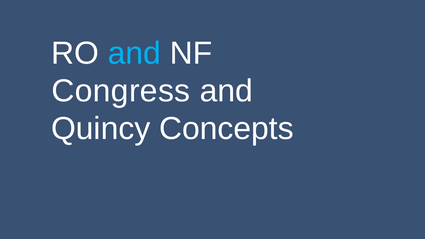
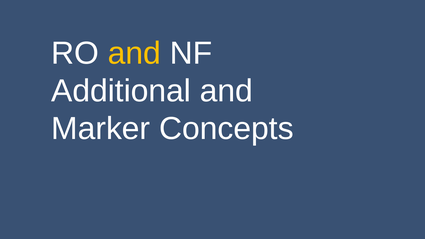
and colour: light blue -> yellow (134, 53)
Congress: Congress -> Additional (121, 91)
Quincy: Quincy -> Marker (101, 129)
